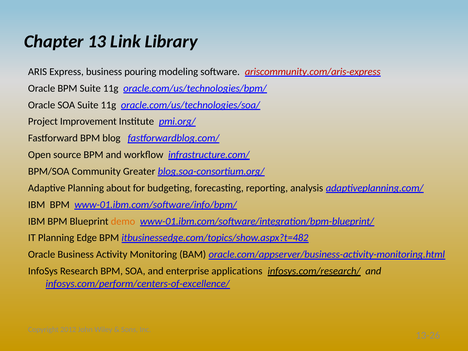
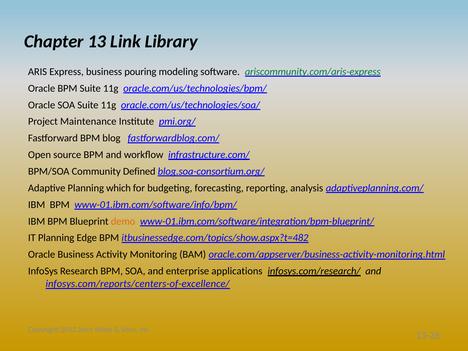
ariscommunity.com/aris-express colour: red -> green (313, 72)
Improvement: Improvement -> Maintenance (88, 122)
Greater: Greater -> Defined (139, 171)
about: about -> which (118, 188)
infosys.com/perform/centers-of-excellence/: infosys.com/perform/centers-of-excellence/ -> infosys.com/reports/centers-of-excellence/ (138, 284)
